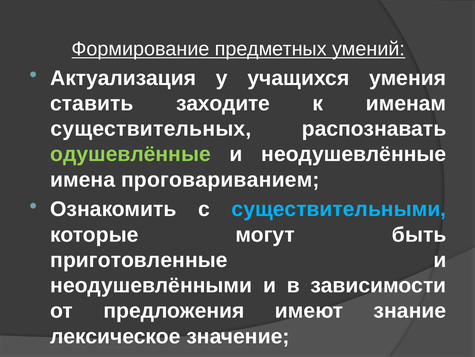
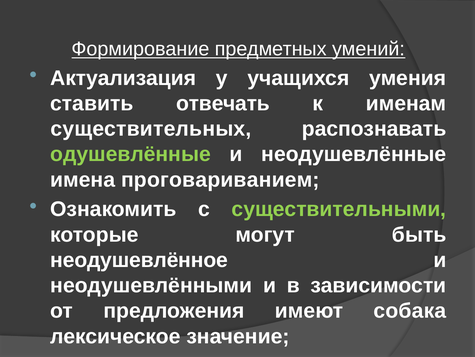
заходите: заходите -> отвечать (223, 103)
существительными colour: light blue -> light green (339, 209)
приготовленные: приготовленные -> неодушевлённое (139, 260)
знание: знание -> собака (410, 310)
